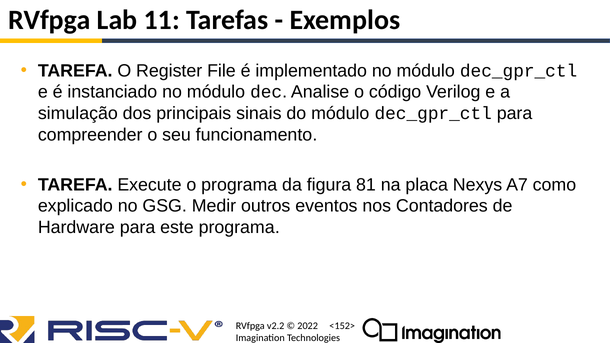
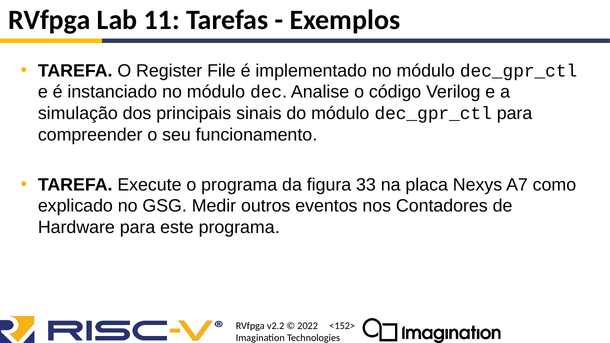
81: 81 -> 33 (366, 185)
